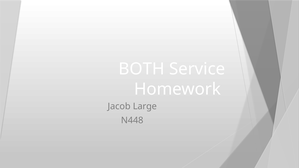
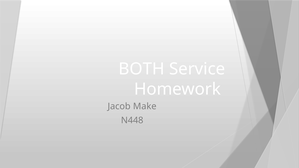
Large: Large -> Make (145, 107)
